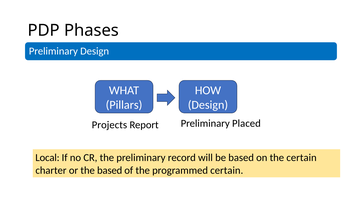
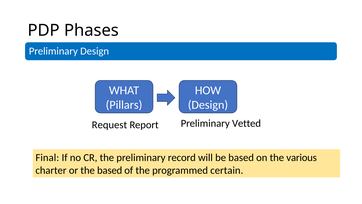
Projects: Projects -> Request (109, 125)
Placed: Placed -> Vetted (247, 123)
Local: Local -> Final (47, 157)
the certain: certain -> various (302, 157)
